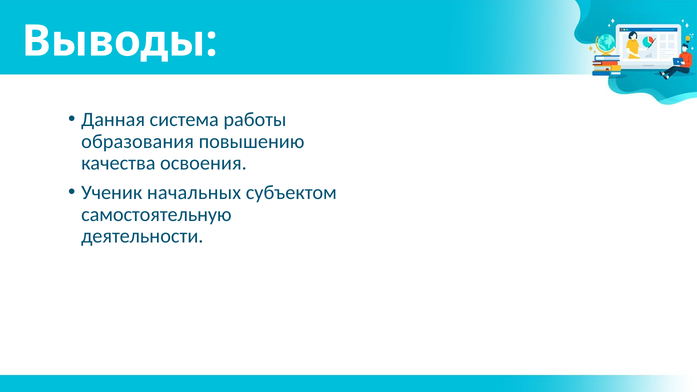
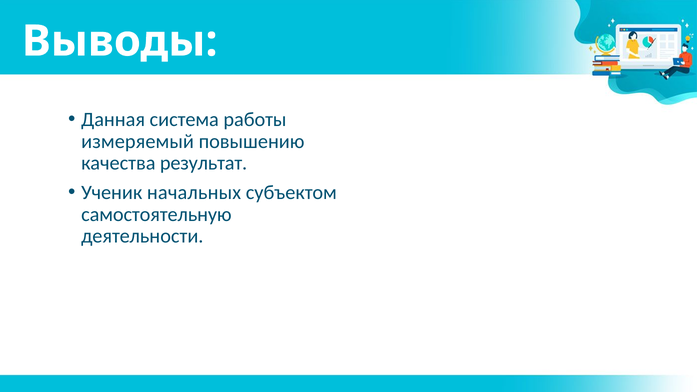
образования: образования -> измеряемый (138, 141)
освоения: освоения -> результат (204, 163)
